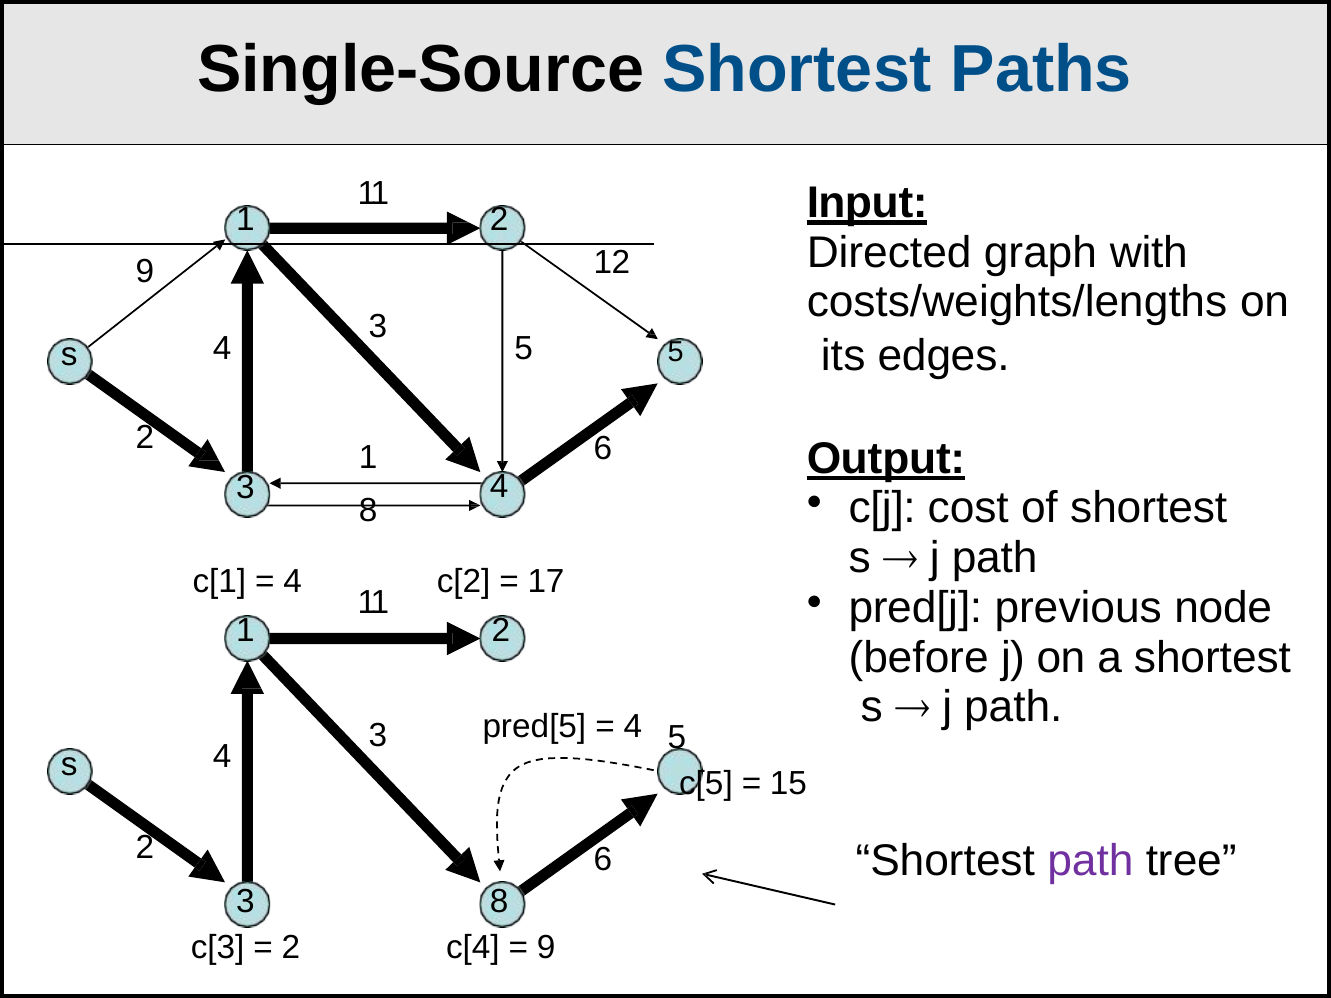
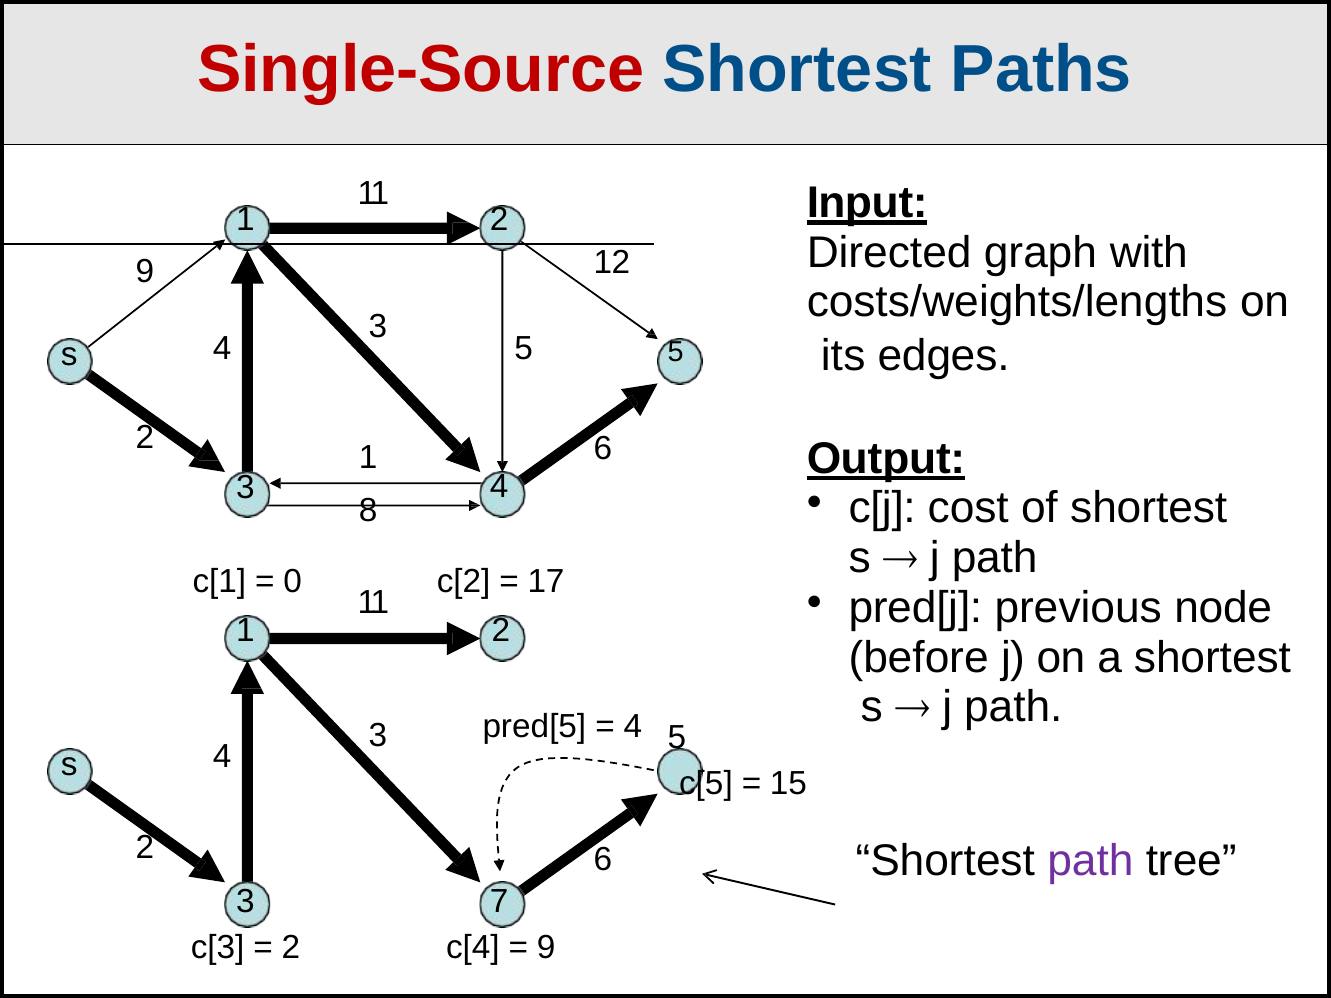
Single-Source colour: black -> red (421, 69)
4: 4 -> 0 (293, 582)
3 8: 8 -> 7 (499, 902)
